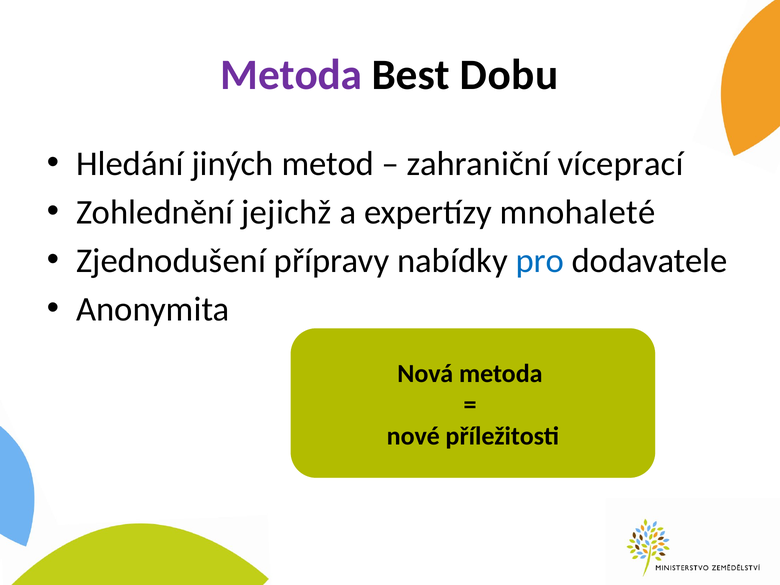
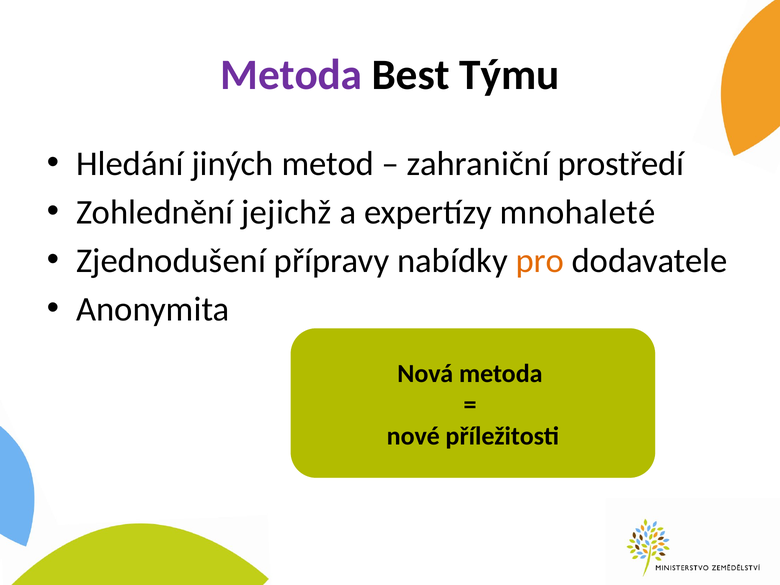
Dobu: Dobu -> Týmu (509, 75)
víceprací: víceprací -> prostředí (621, 164)
pro colour: blue -> orange (540, 261)
